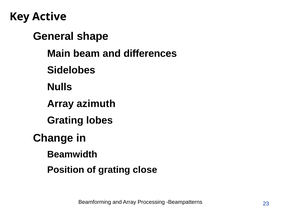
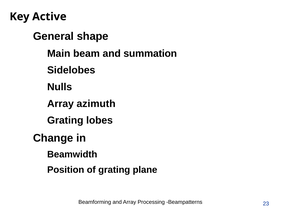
differences: differences -> summation (150, 53)
close: close -> plane (145, 169)
